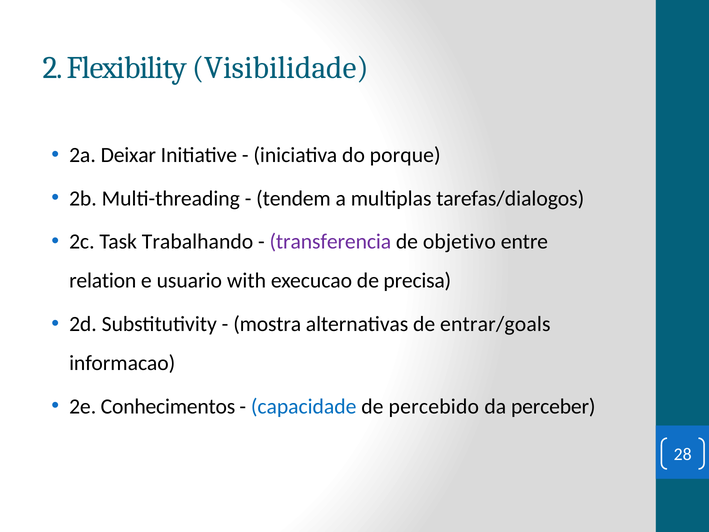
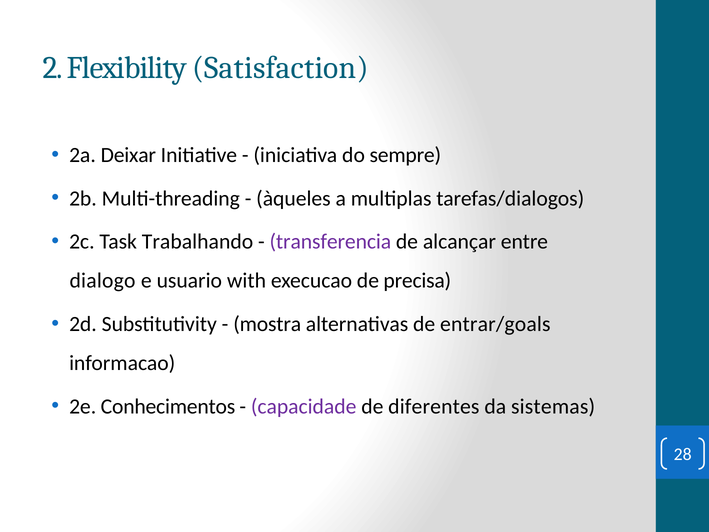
Visibilidade: Visibilidade -> Satisfaction (280, 68)
porque: porque -> sempre (405, 155)
tendem: tendem -> àqueles (293, 198)
objetivo: objetivo -> alcançar (459, 242)
relation: relation -> dialogo (103, 281)
capacidade colour: blue -> purple (304, 406)
percebido: percebido -> diferentes (434, 406)
perceber: perceber -> sistemas (553, 406)
